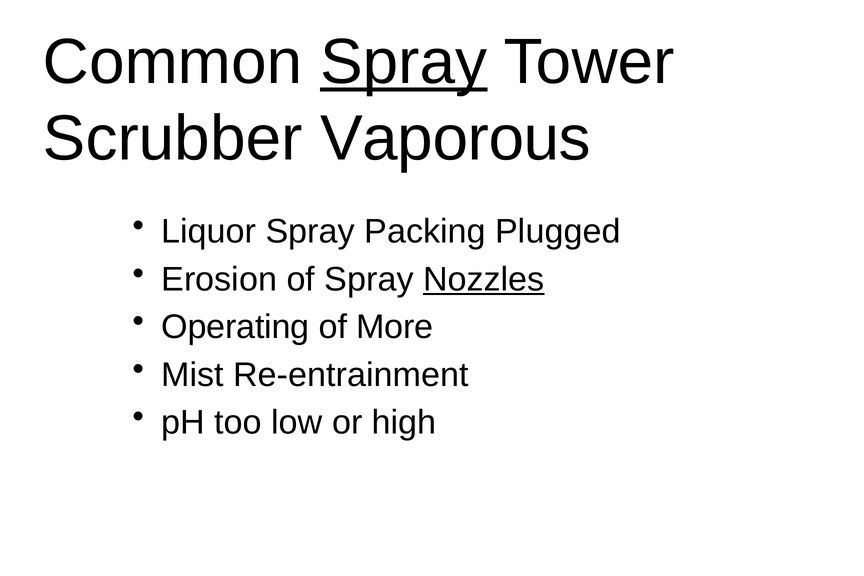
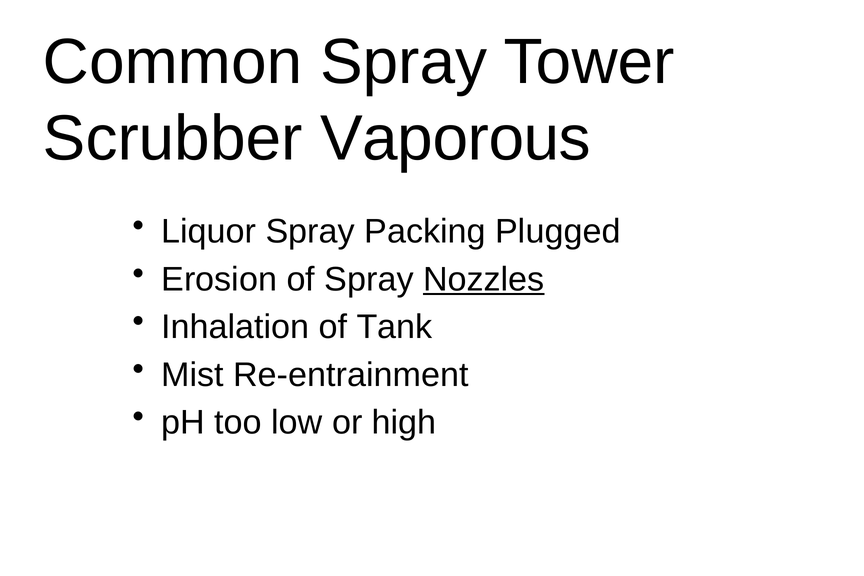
Spray underline: present -> none (404, 62)
Operating: Operating -> Inhalation (235, 327)
More: More -> Tank (395, 327)
